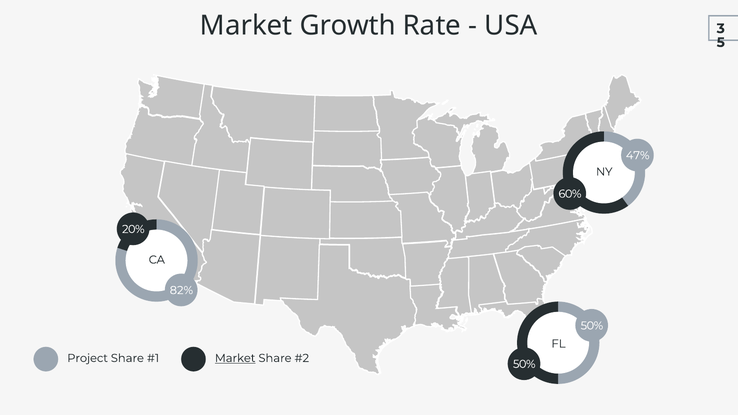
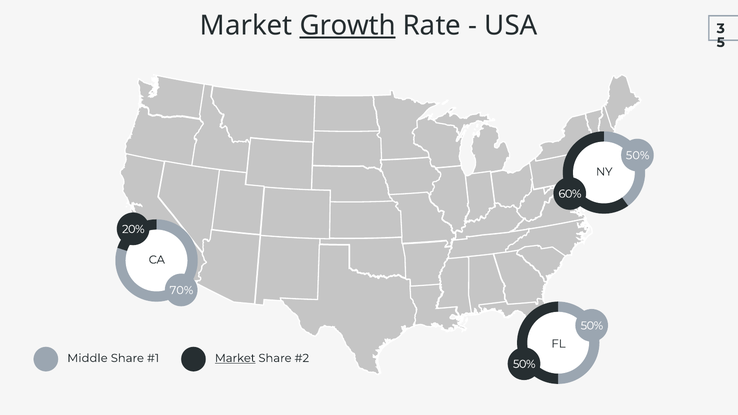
Growth underline: none -> present (348, 26)
47%: 47% -> 50% (638, 155)
82%: 82% -> 70% (181, 290)
Project: Project -> Middle (87, 358)
